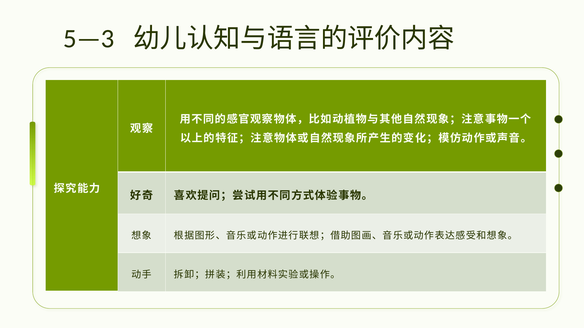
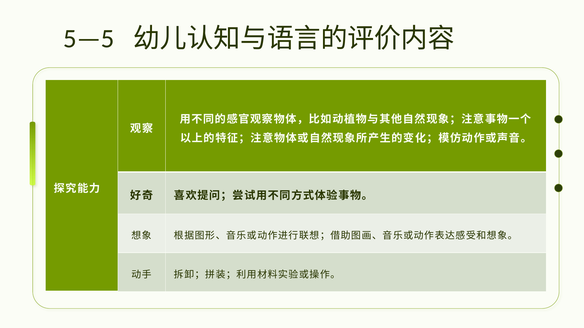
5—3: 5—3 -> 5—5 (89, 39)
